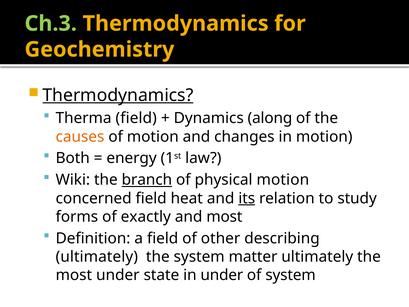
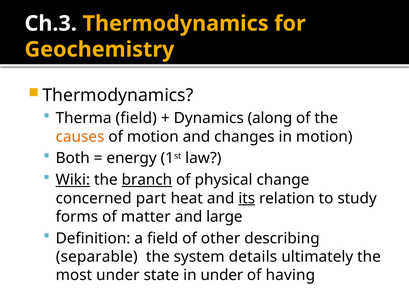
Ch.3 colour: light green -> white (51, 24)
Thermodynamics underline: present -> none (118, 95)
Wiki underline: none -> present (73, 180)
physical motion: motion -> change (283, 180)
concerned field: field -> part (151, 198)
exactly: exactly -> matter (146, 217)
and most: most -> large (224, 217)
ultimately: ultimately -> separable (97, 257)
matter: matter -> details (253, 257)
of system: system -> having (290, 275)
